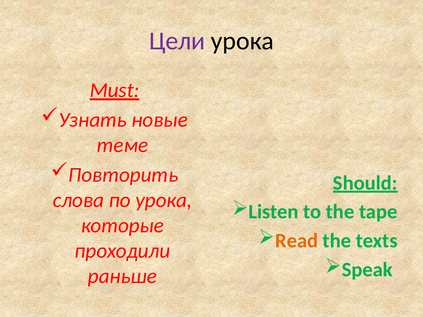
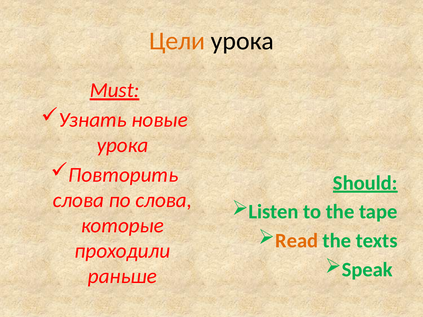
Цели colour: purple -> orange (177, 41)
теме: теме -> урока (123, 145)
по урока: урока -> слова (164, 200)
